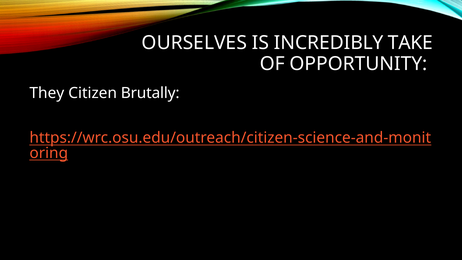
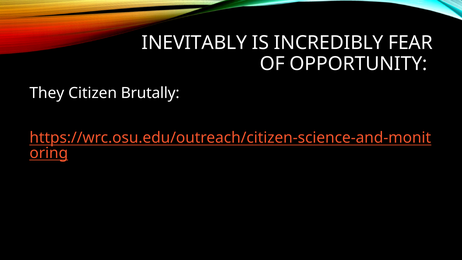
OURSELVES: OURSELVES -> INEVITABLY (194, 43)
TAKE: TAKE -> FEAR (410, 43)
